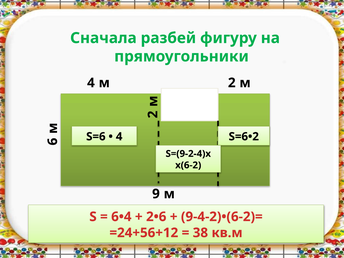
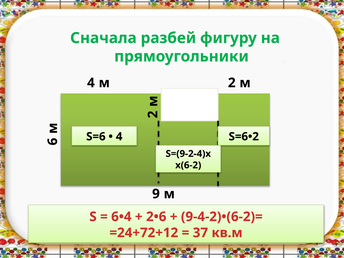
=24+56+12: =24+56+12 -> =24+72+12 (144, 233)
38: 38 -> 37 (200, 233)
